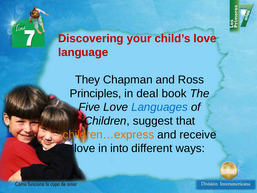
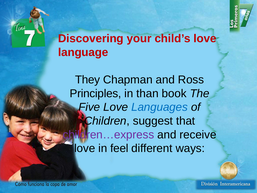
deal: deal -> than (147, 93)
children…express colour: orange -> purple (108, 134)
into: into -> feel (119, 148)
